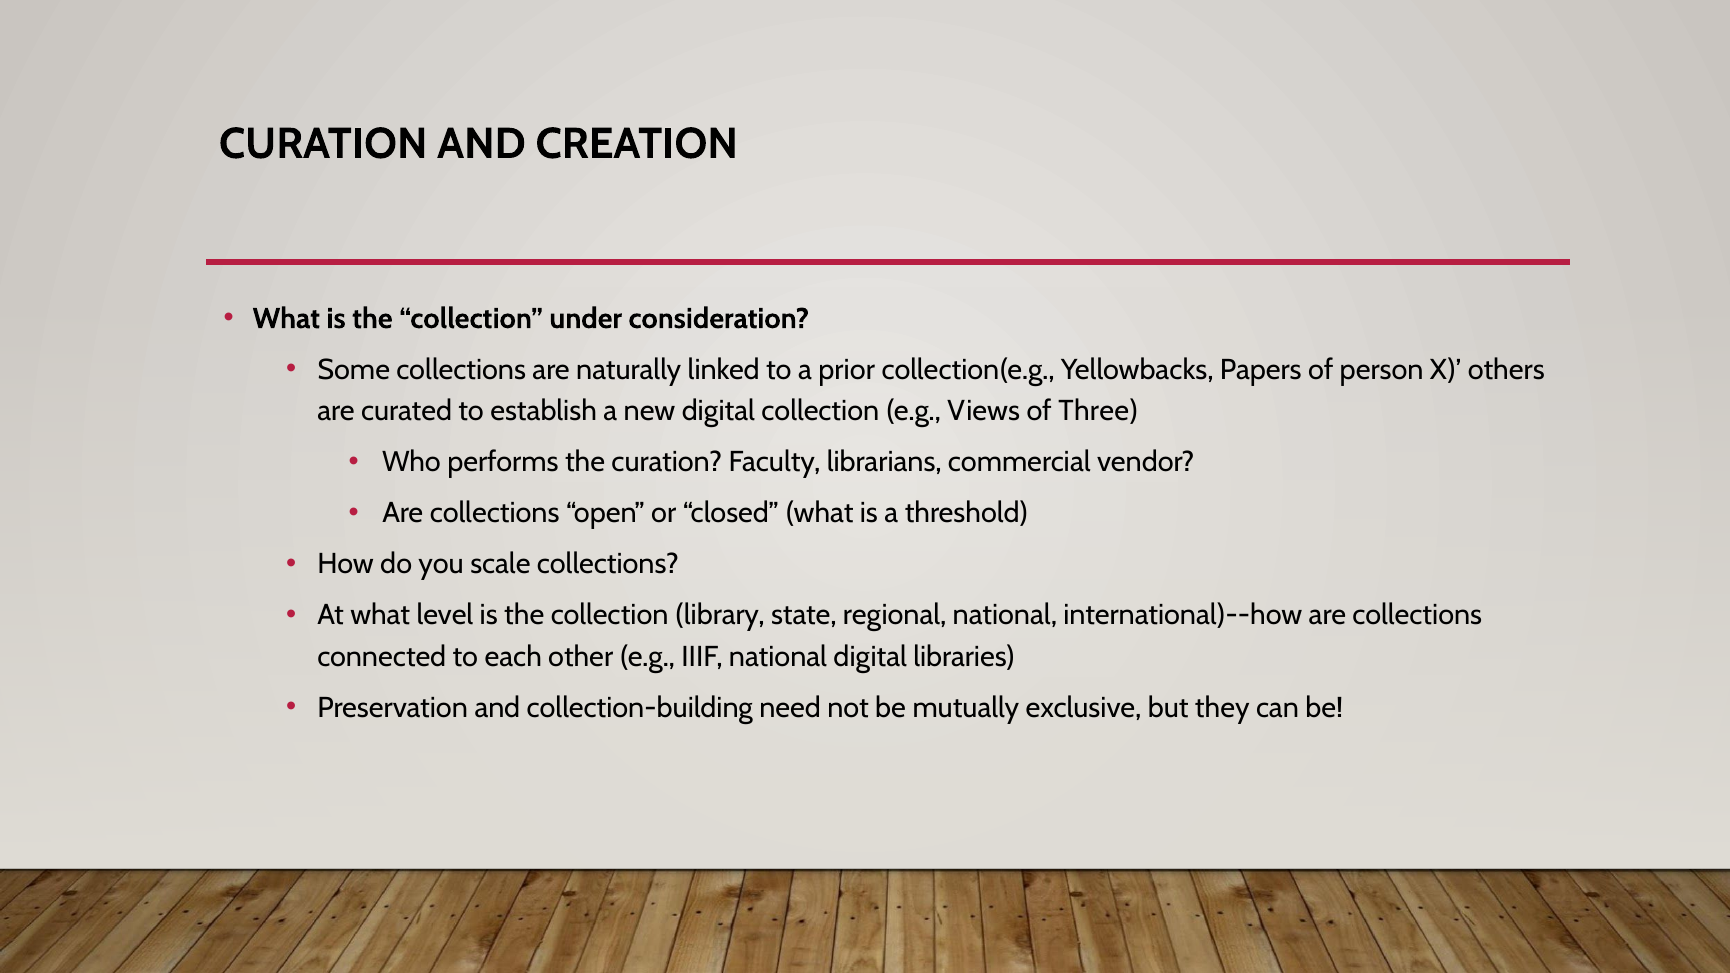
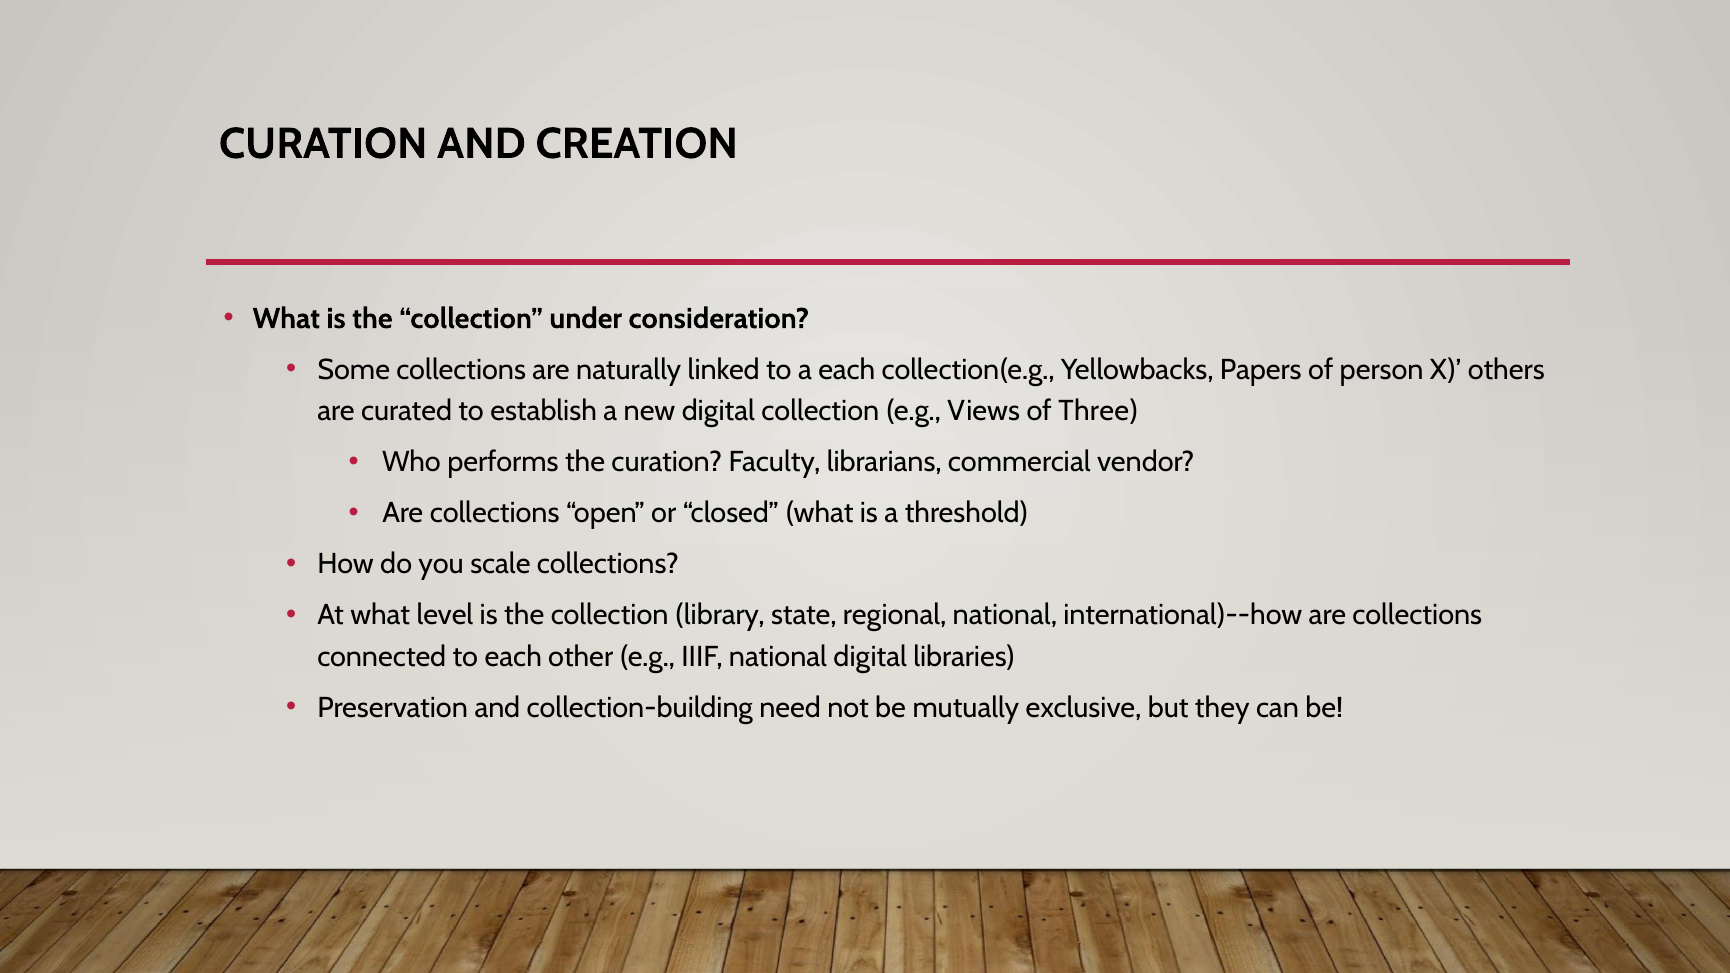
a prior: prior -> each (847, 370)
